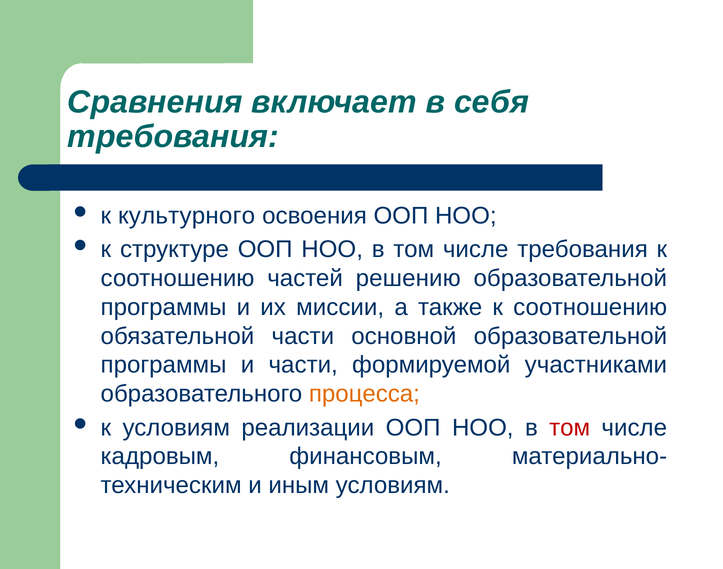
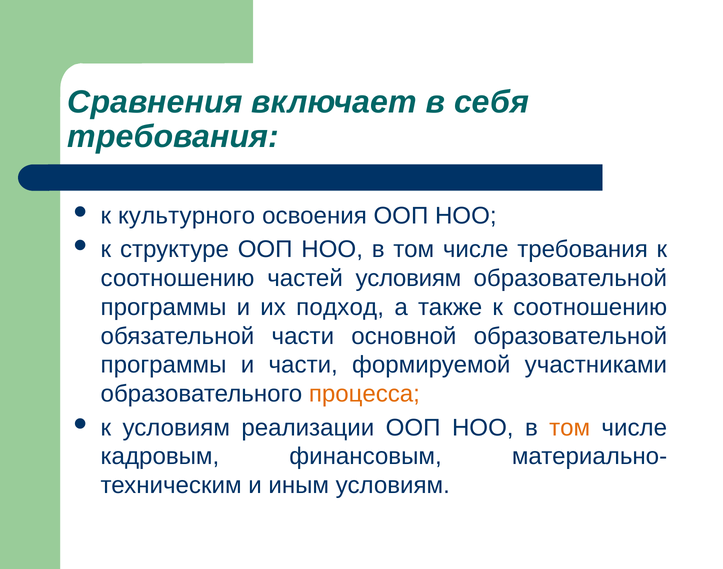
частей решению: решению -> условиям (408, 278)
миссии: миссии -> подход (340, 307)
том colour: red -> orange (570, 428)
